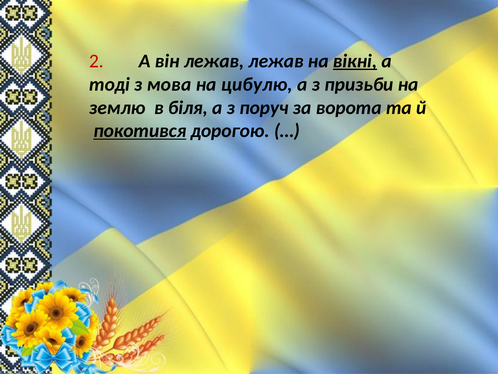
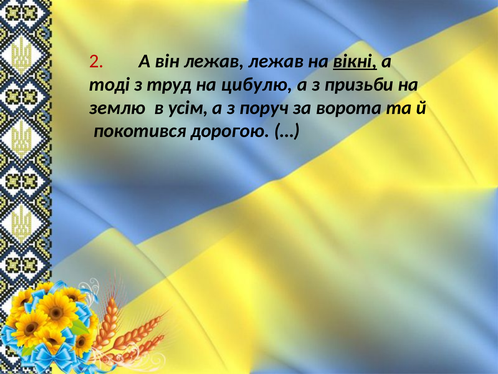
мова: мова -> труд (169, 84)
біля: біля -> усім (188, 107)
покотився underline: present -> none (140, 131)
